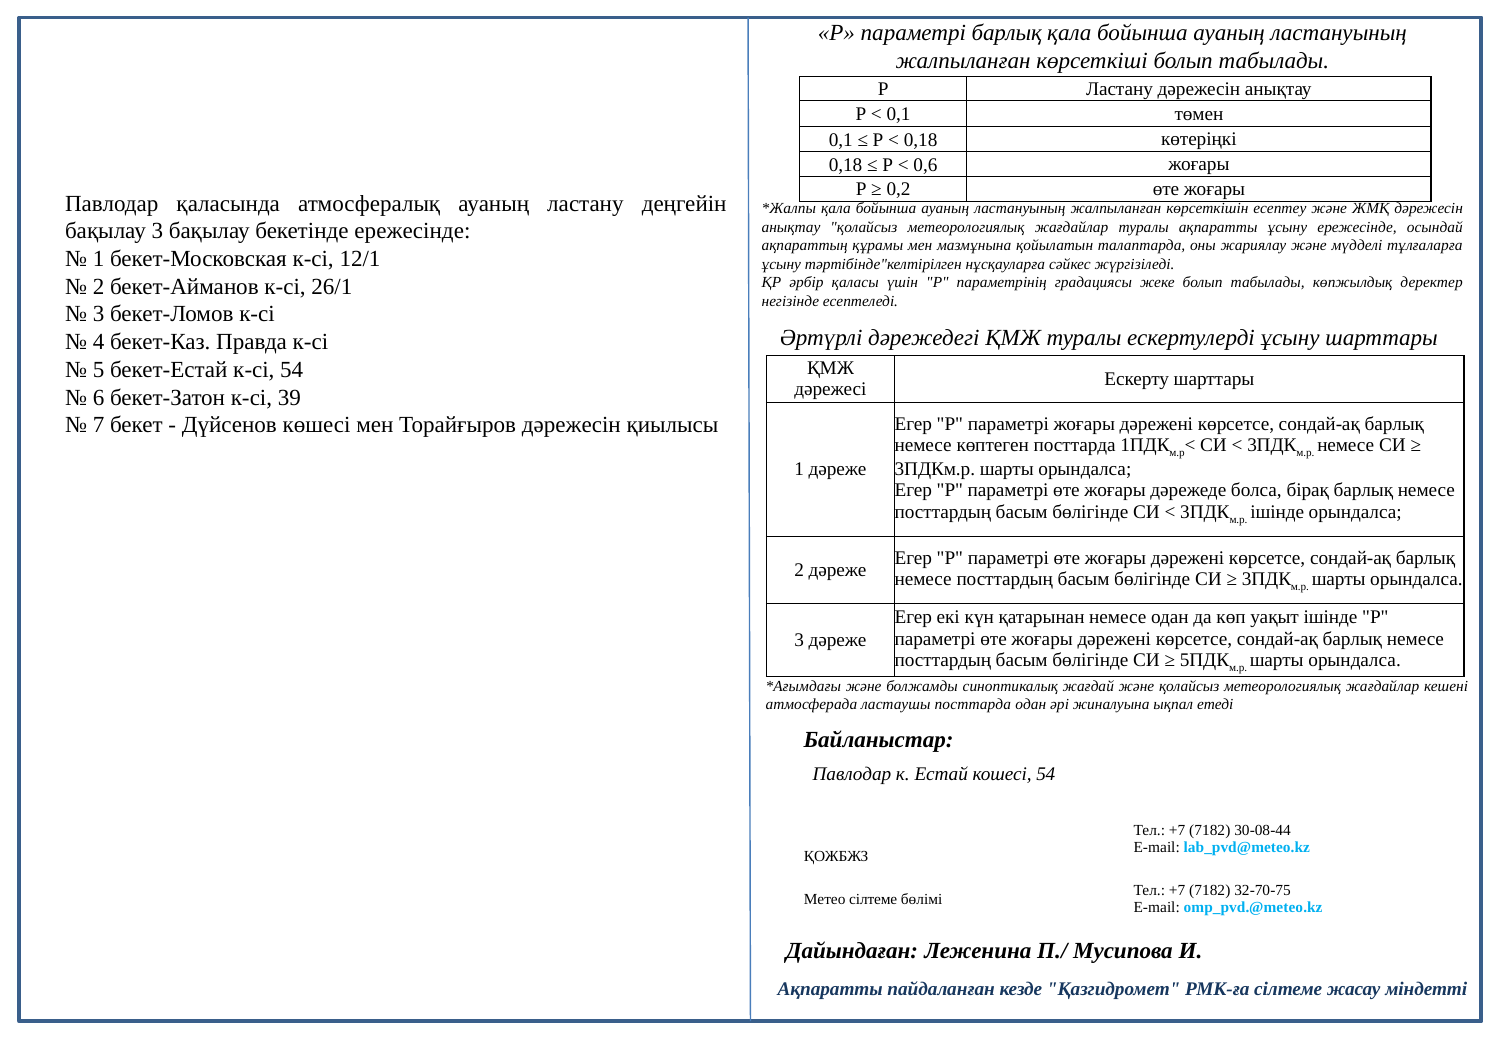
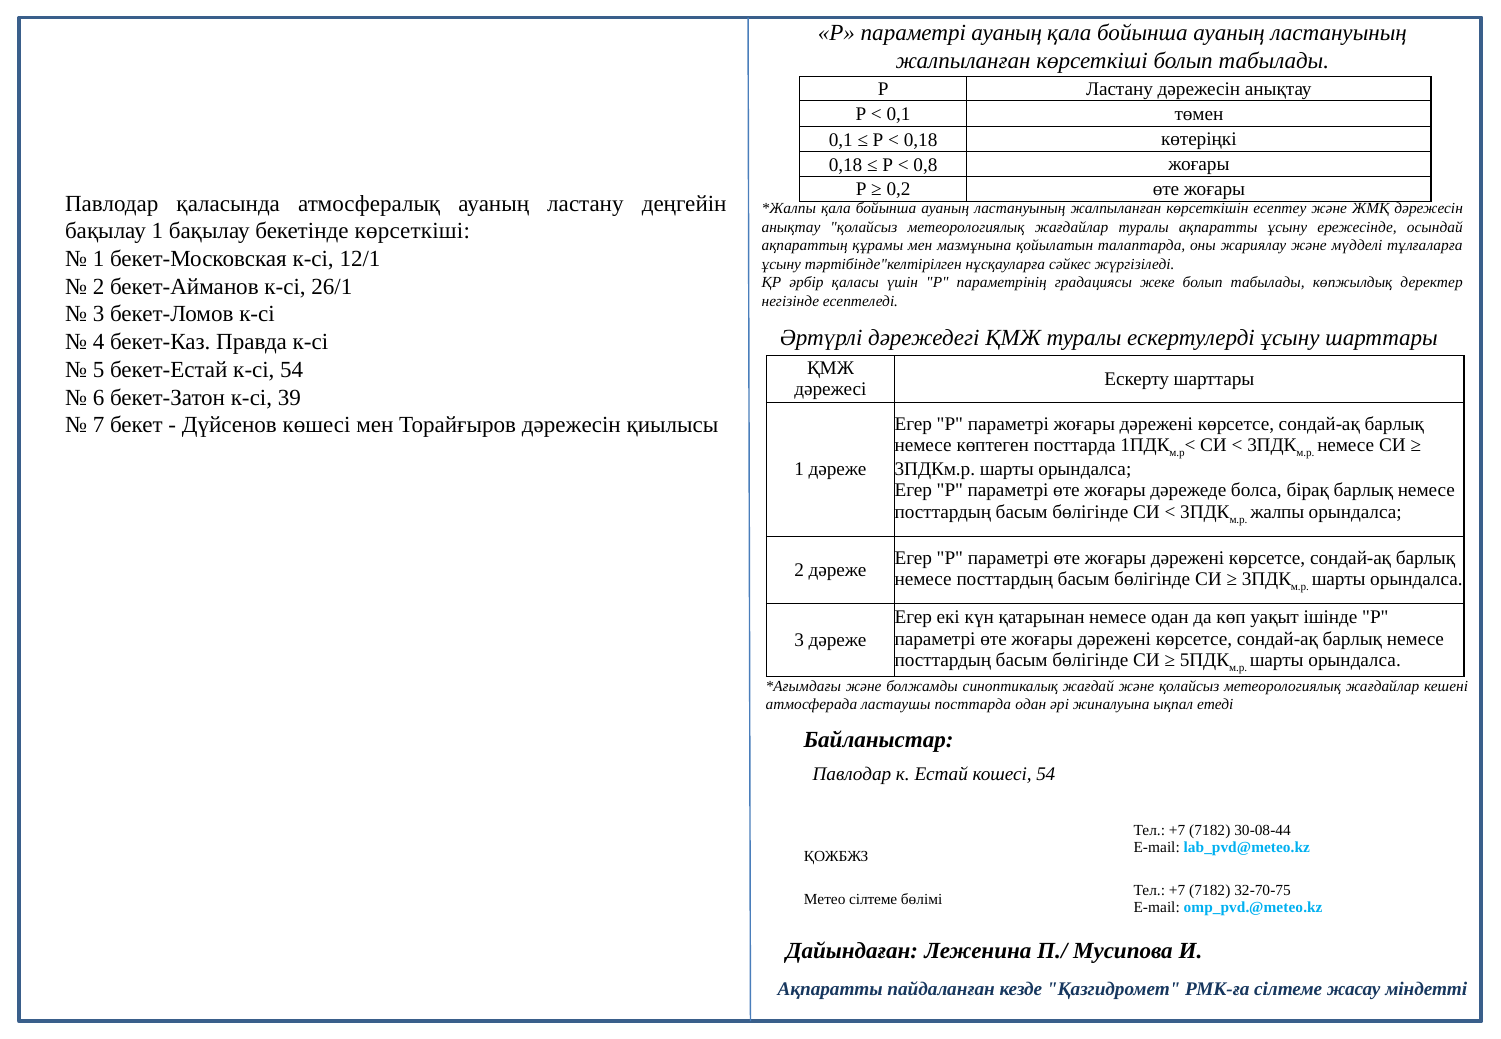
параметрі барлық: барлық -> ауаның (1007, 33)
0,6: 0,6 -> 0,8 (925, 165)
бақылау 3: 3 -> 1 (157, 231)
бекетінде ережесінде: ережесінде -> көрсеткіші (412, 231)
ішінде: ішінде -> жалпы (1277, 512)
